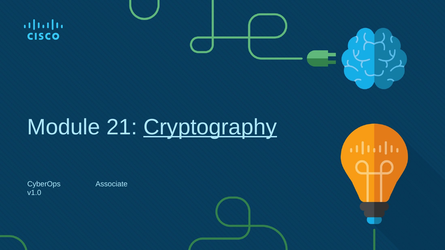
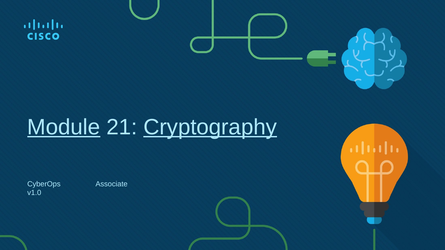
Module underline: none -> present (64, 127)
